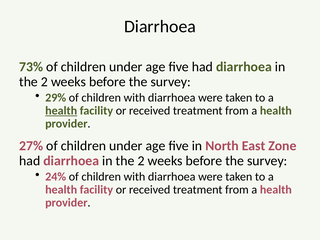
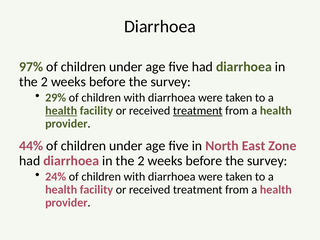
73%: 73% -> 97% (31, 67)
treatment underline: none -> present (198, 111)
27%: 27% -> 44% (31, 146)
